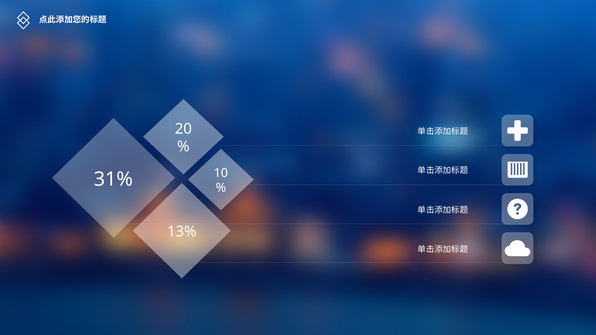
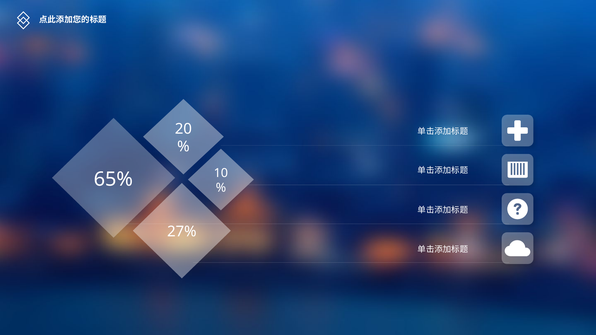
31%: 31% -> 65% (113, 179)
13%: 13% -> 27% (182, 232)
